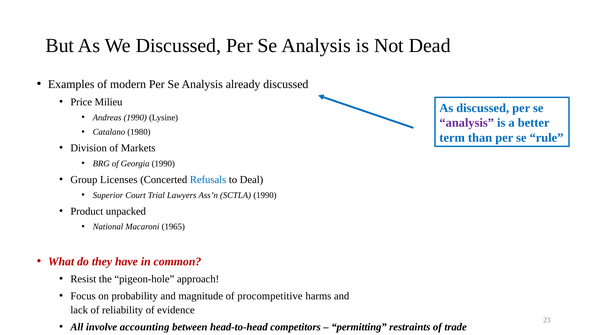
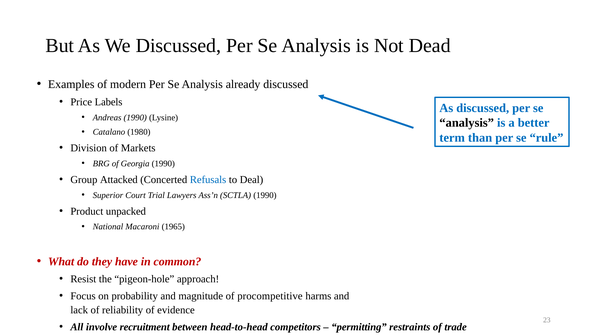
Milieu: Milieu -> Labels (109, 102)
analysis colour: purple -> black (467, 123)
Licenses: Licenses -> Attacked (119, 180)
accounting: accounting -> recruitment (145, 327)
